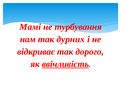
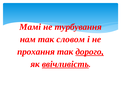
дурних: дурних -> словом (71, 40)
відкриває: відкриває -> прохання (36, 52)
дорого underline: none -> present (90, 52)
